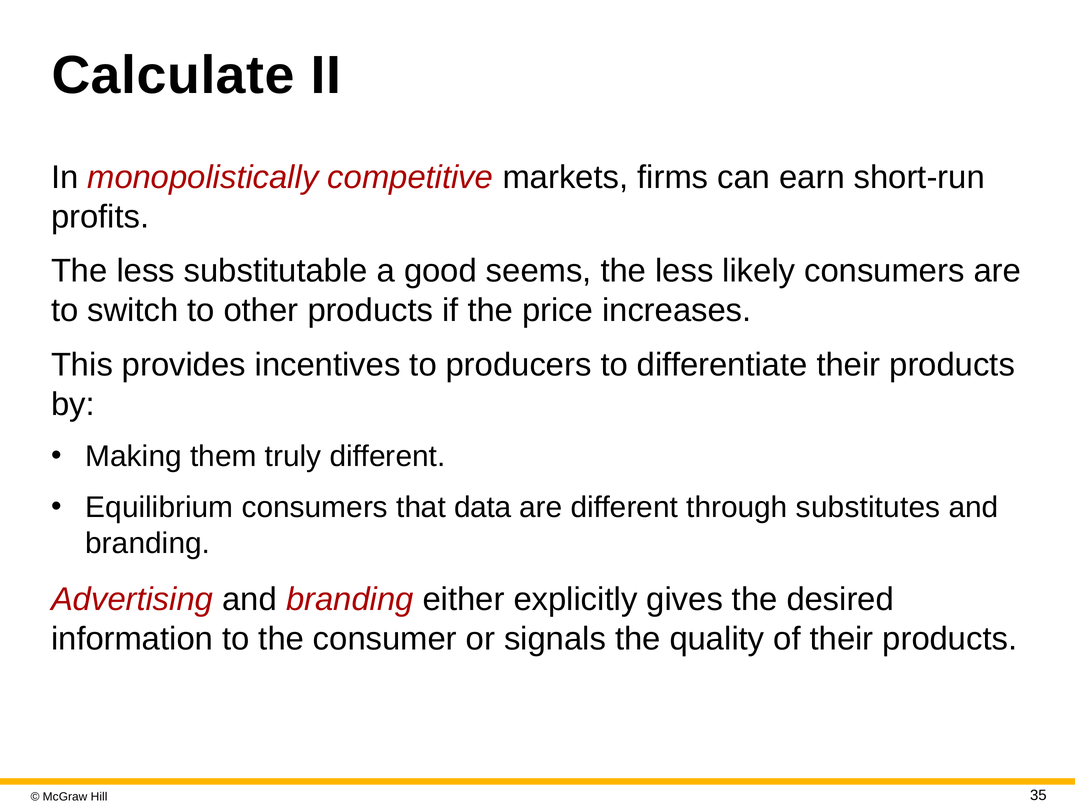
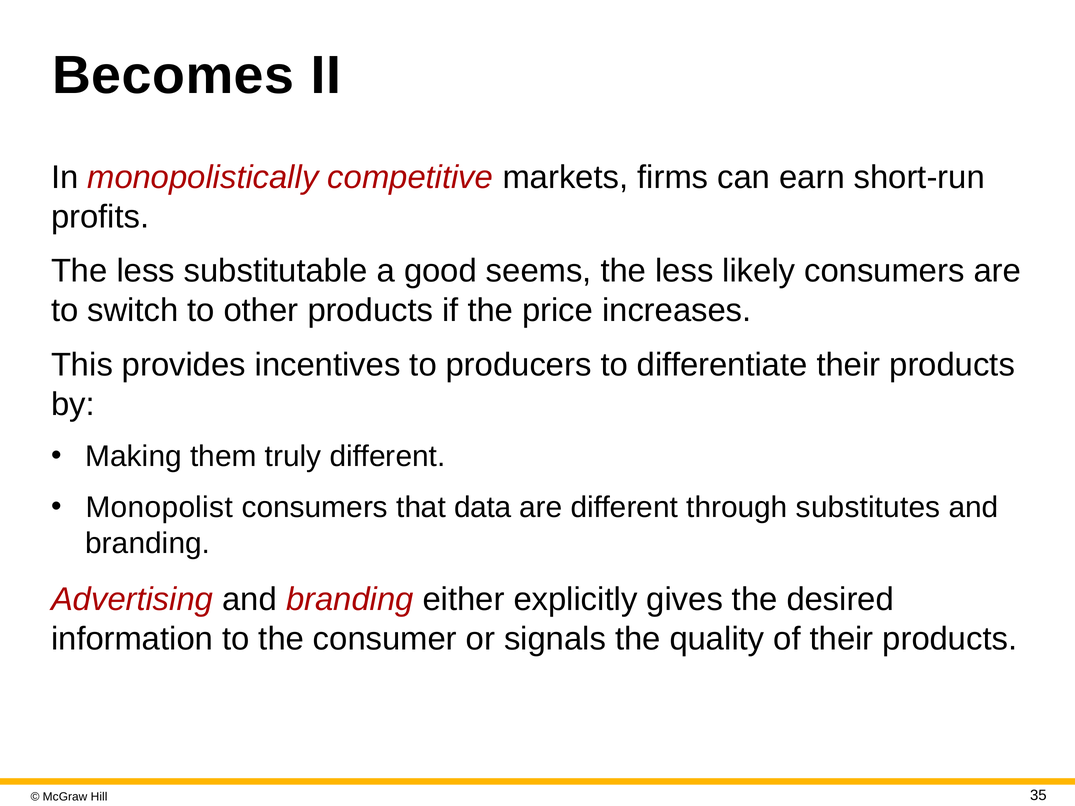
Calculate: Calculate -> Becomes (173, 75)
Equilibrium: Equilibrium -> Monopolist (159, 507)
